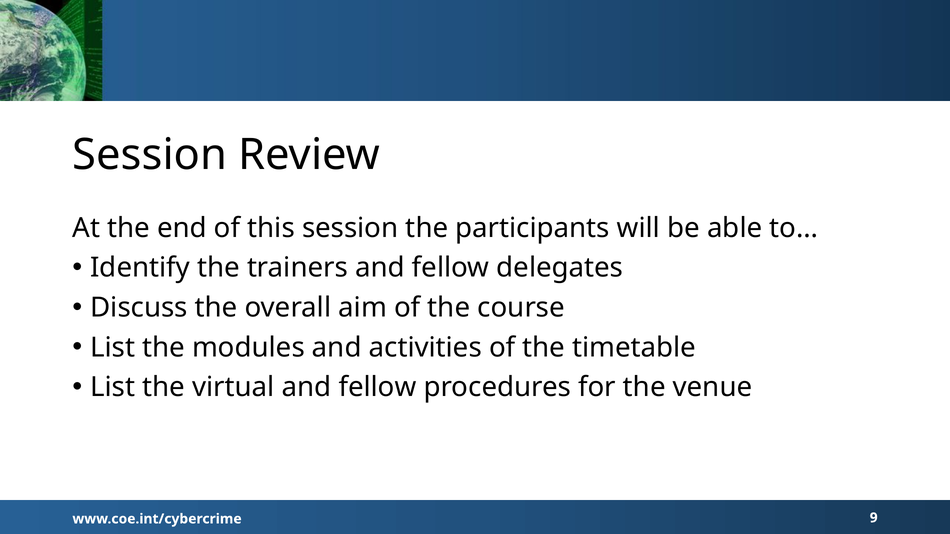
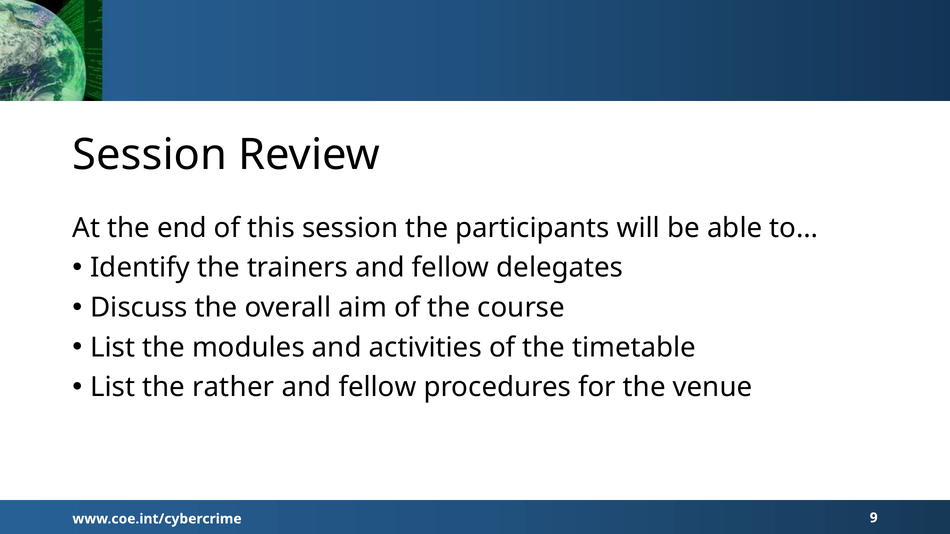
virtual: virtual -> rather (233, 387)
